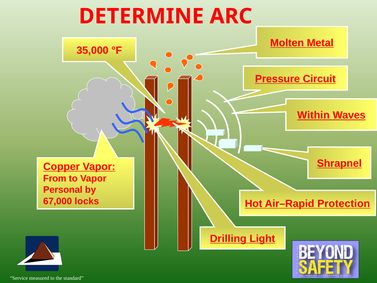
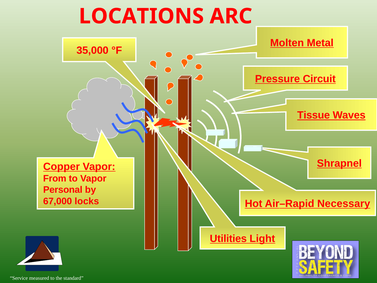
DETERMINE: DETERMINE -> LOCATIONS (141, 16)
Within: Within -> Tissue (314, 115)
Protection: Protection -> Necessary (344, 204)
Drilling: Drilling -> Utilities (228, 238)
